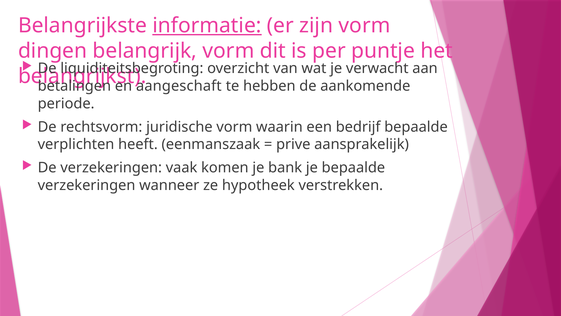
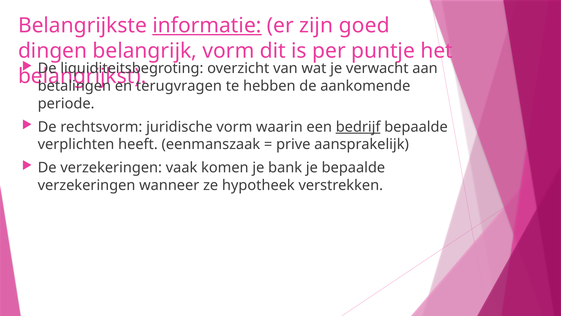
zijn vorm: vorm -> goed (364, 26)
aangeschaft: aangeschaft -> terugvragen (179, 86)
bedrijf underline: none -> present (358, 127)
